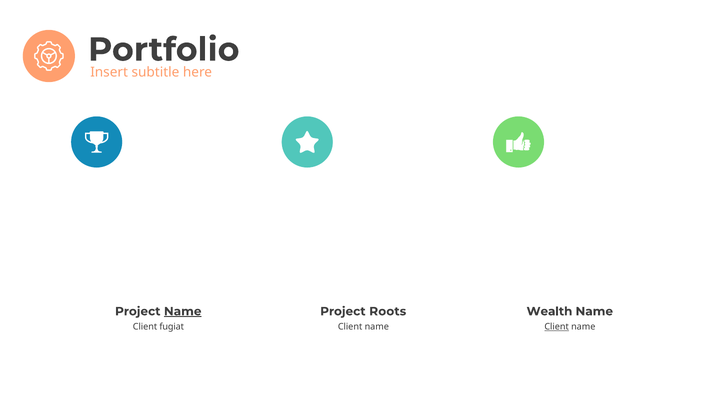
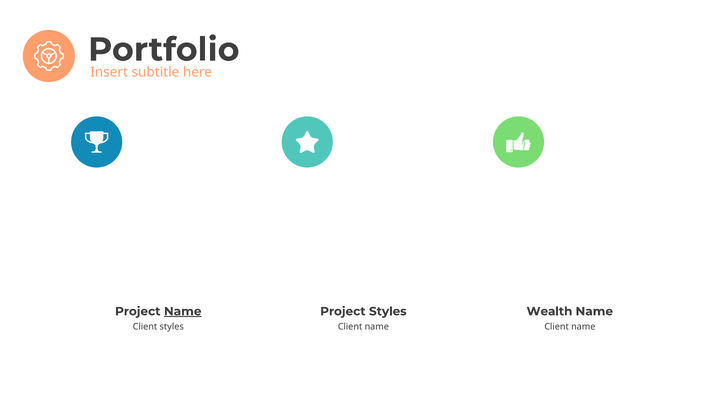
Project Roots: Roots -> Styles (388, 311)
Client fugiat: fugiat -> styles (172, 327)
Client underline: present -> none (557, 327)
